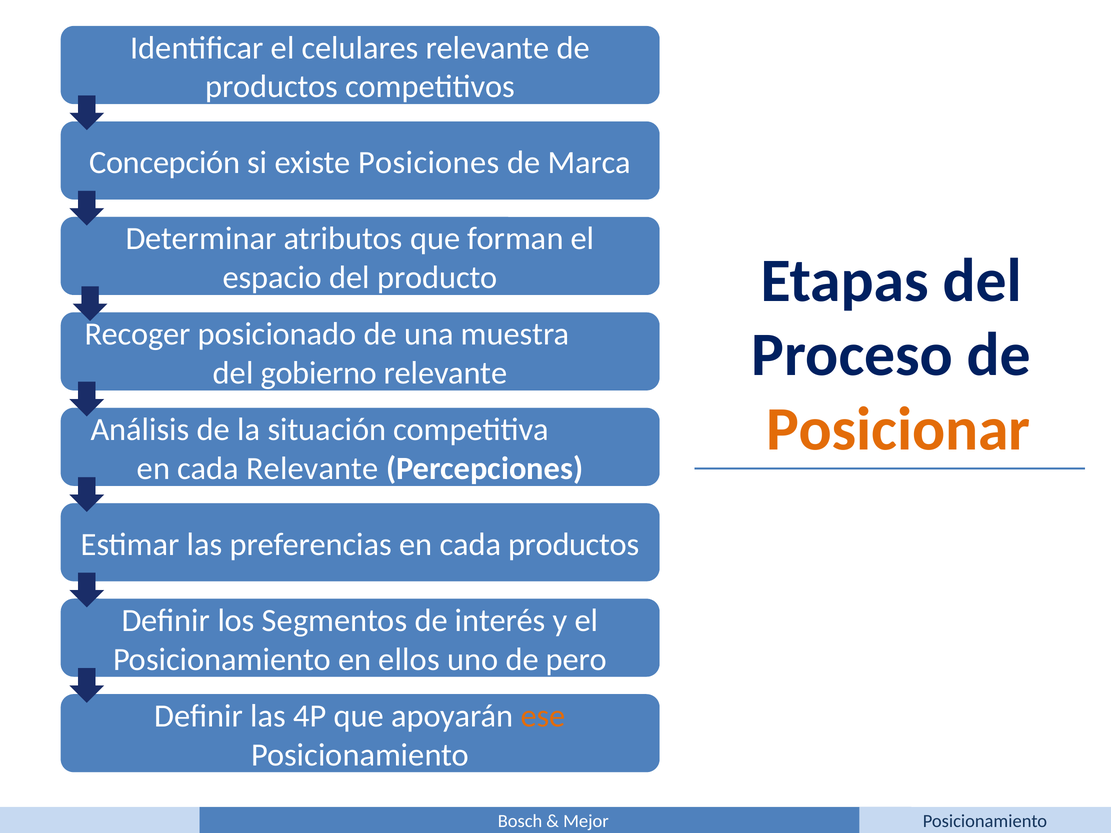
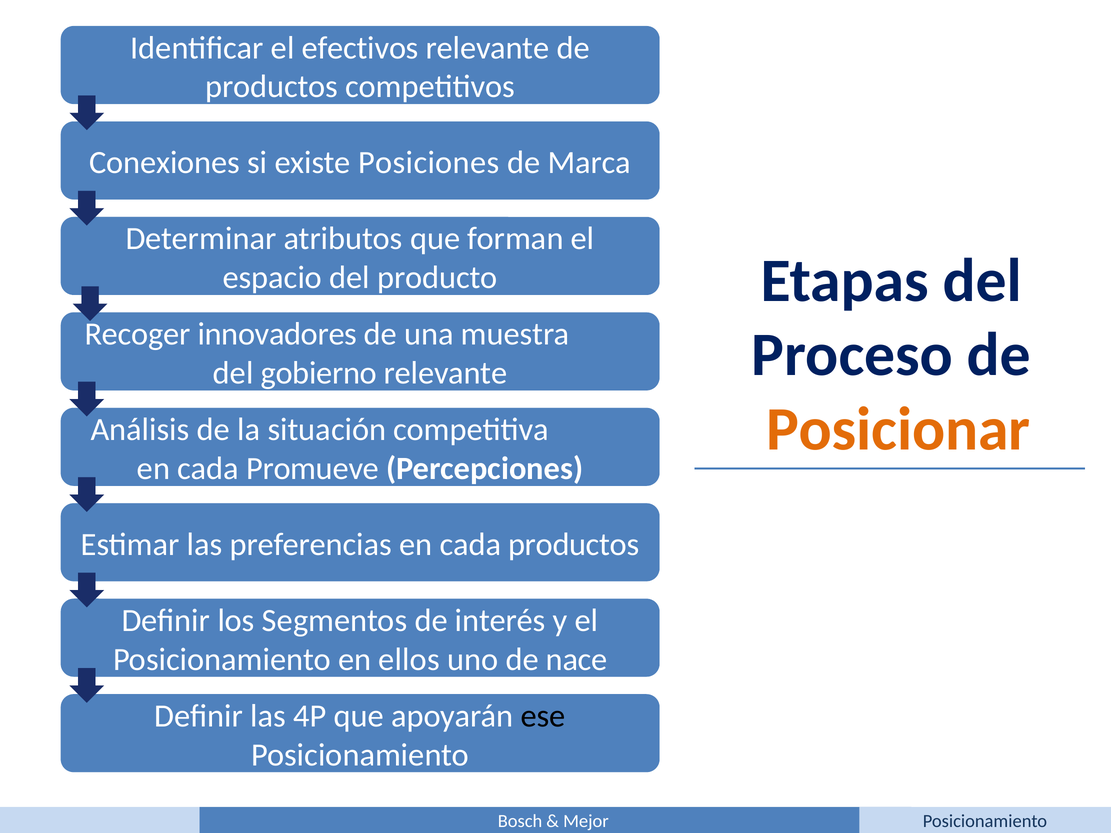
celulares: celulares -> efectivos (360, 48)
Concepción: Concepción -> Conexiones (164, 163)
posicionado: posicionado -> innovadores (277, 334)
cada Relevante: Relevante -> Promueve (313, 469)
pero: pero -> nace (576, 660)
ese colour: orange -> black (543, 716)
